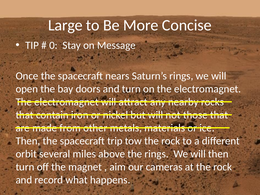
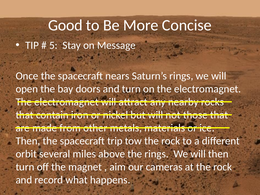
Large: Large -> Good (65, 25)
0: 0 -> 5 (53, 45)
